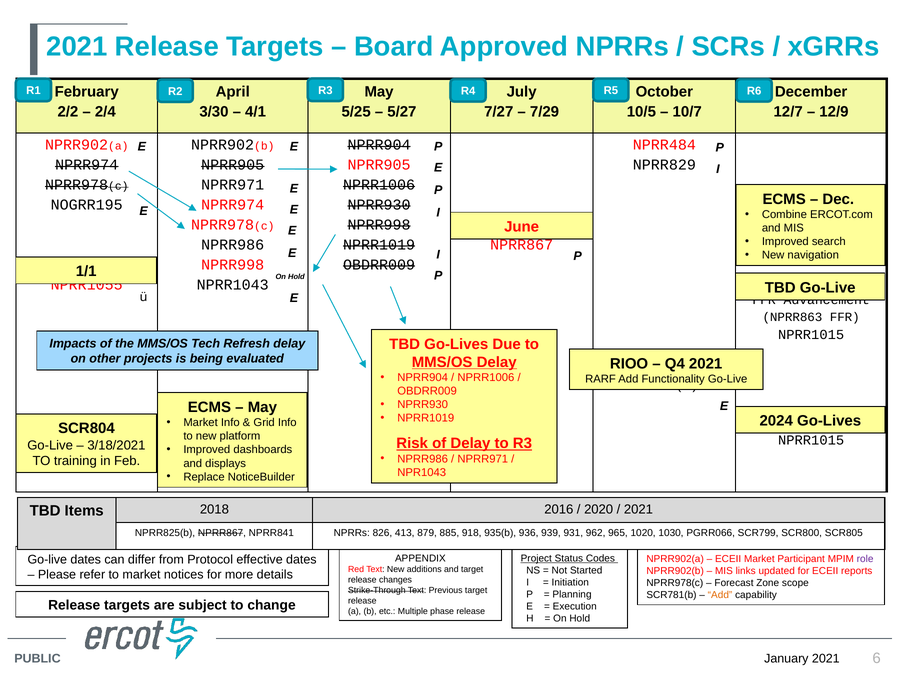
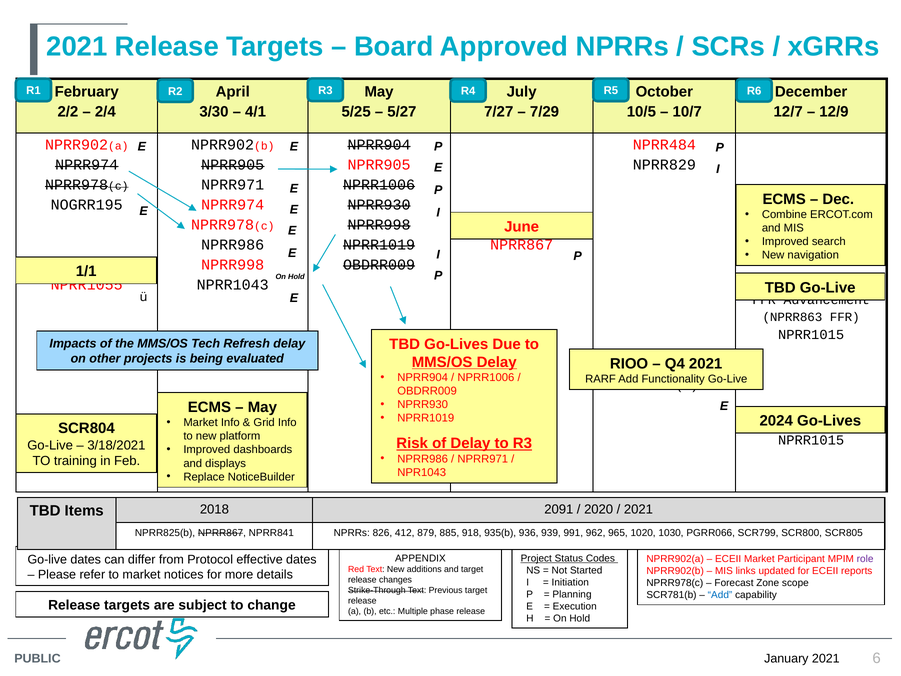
2016: 2016 -> 2091 (559, 509)
413: 413 -> 412 (405, 533)
931: 931 -> 991 (573, 533)
Add colour: orange -> blue (720, 595)
